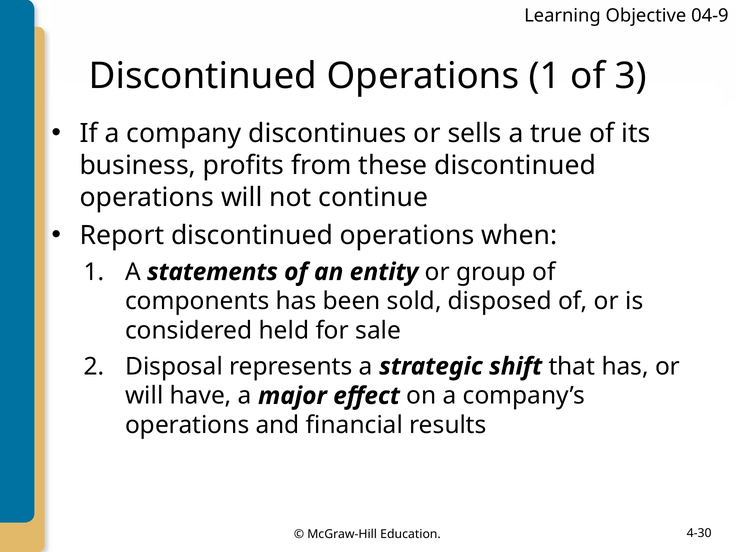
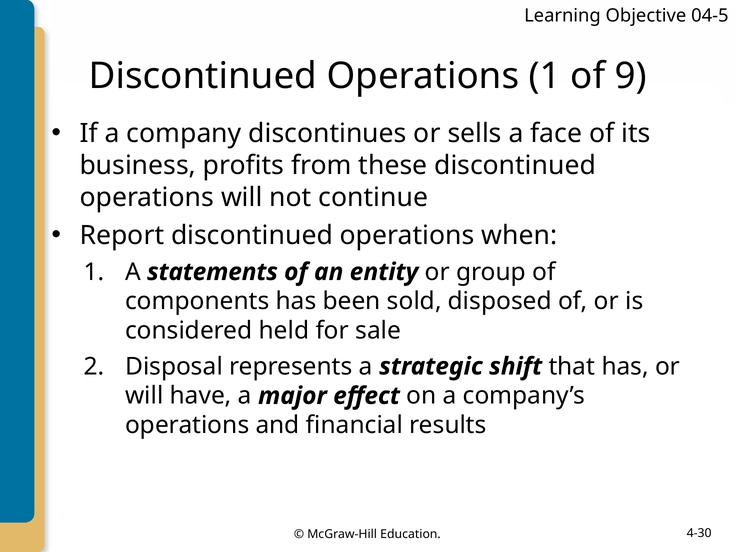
04-9: 04-9 -> 04-5 (710, 16)
3: 3 -> 9 (631, 76)
true: true -> face (556, 134)
